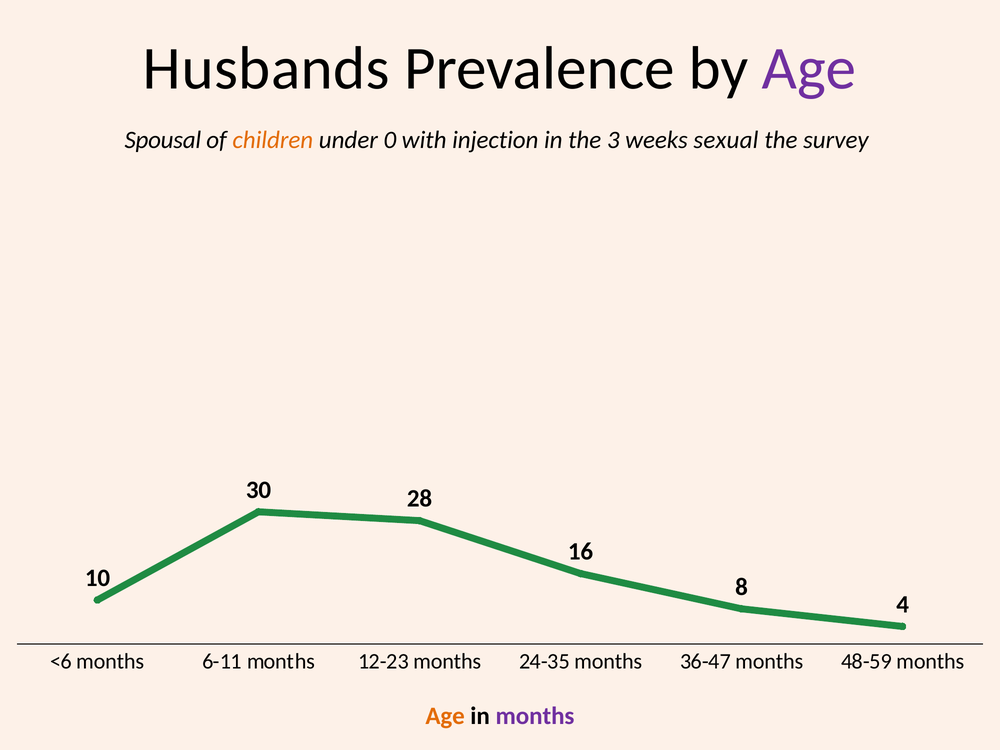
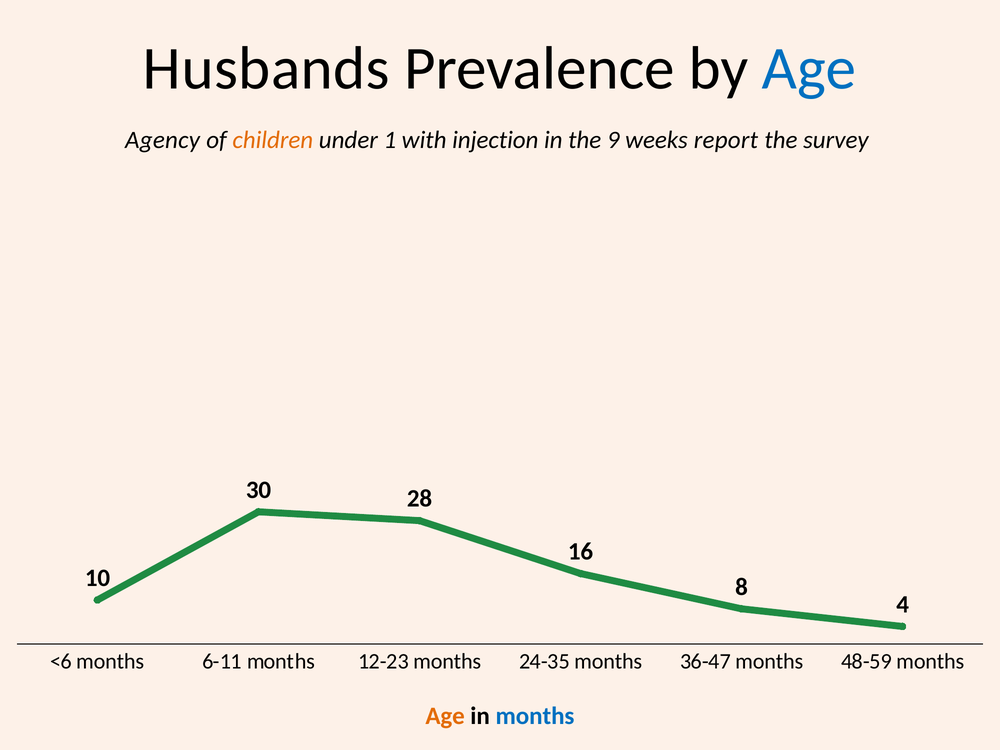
Age colour: purple -> blue (809, 68)
Spousal: Spousal -> Agency (163, 140)
0: 0 -> 1 (390, 140)
3: 3 -> 9 (613, 140)
sexual: sexual -> report (726, 140)
months colour: purple -> blue (535, 716)
